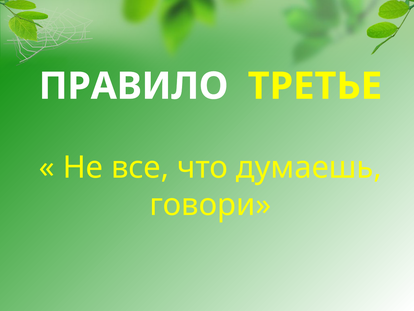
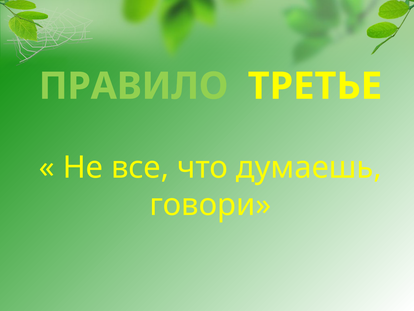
ПРАВИЛО colour: white -> light green (133, 86)
